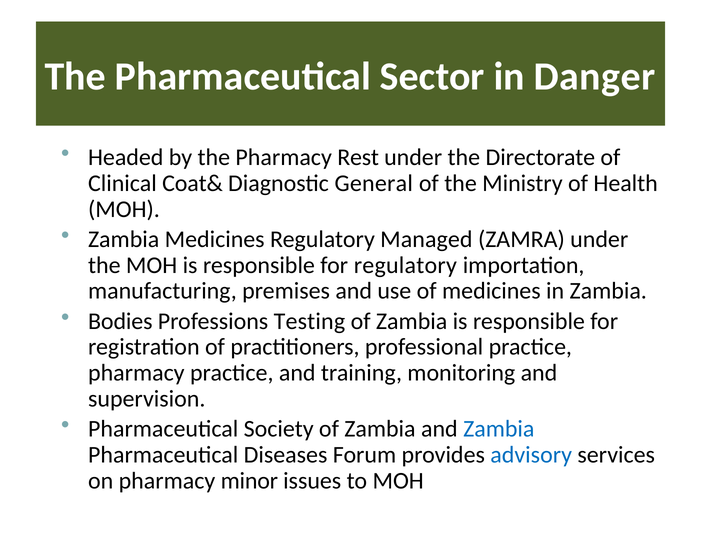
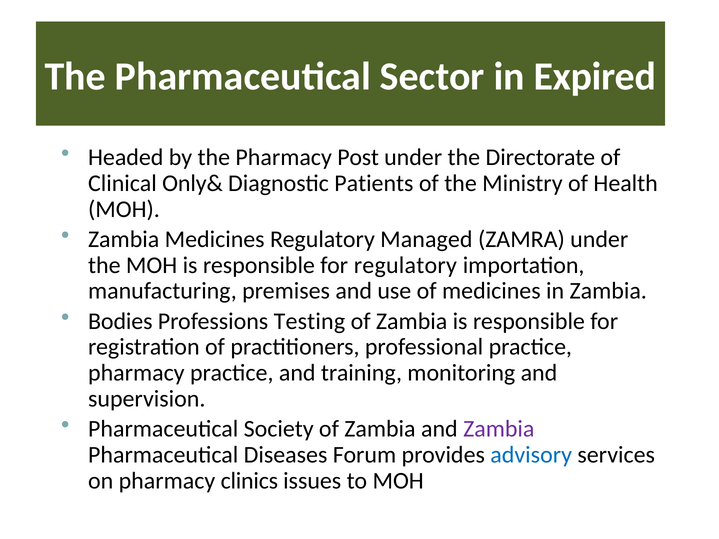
Danger: Danger -> Expired (595, 76)
Rest: Rest -> Post (358, 157)
Coat&: Coat& -> Only& (193, 183)
General: General -> Patients (374, 183)
Zambia colour: blue -> purple (499, 429)
minor: minor -> clinics (249, 481)
